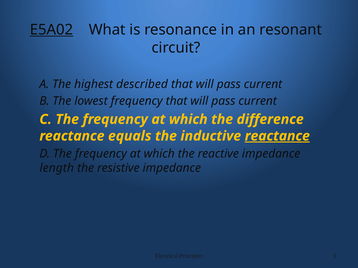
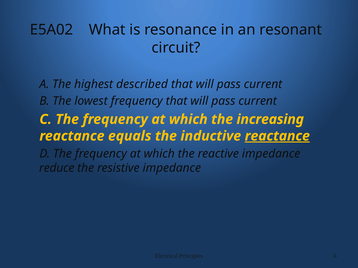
E5A02 underline: present -> none (52, 30)
difference: difference -> increasing (270, 120)
length: length -> reduce (57, 168)
